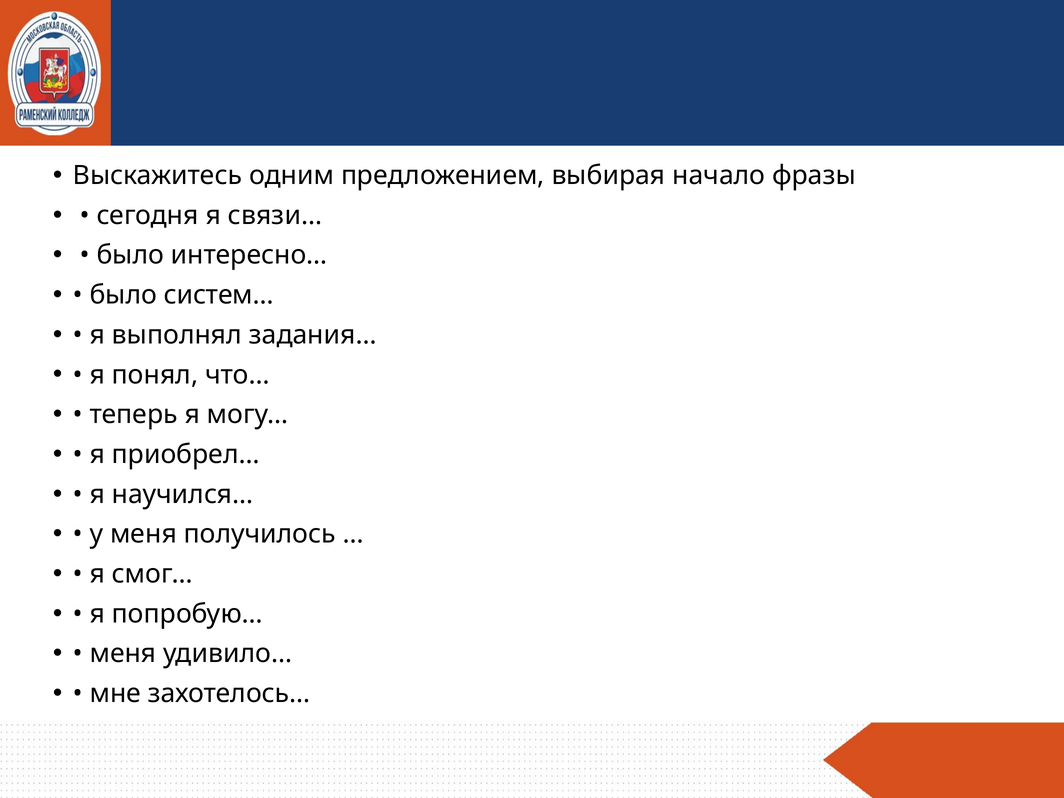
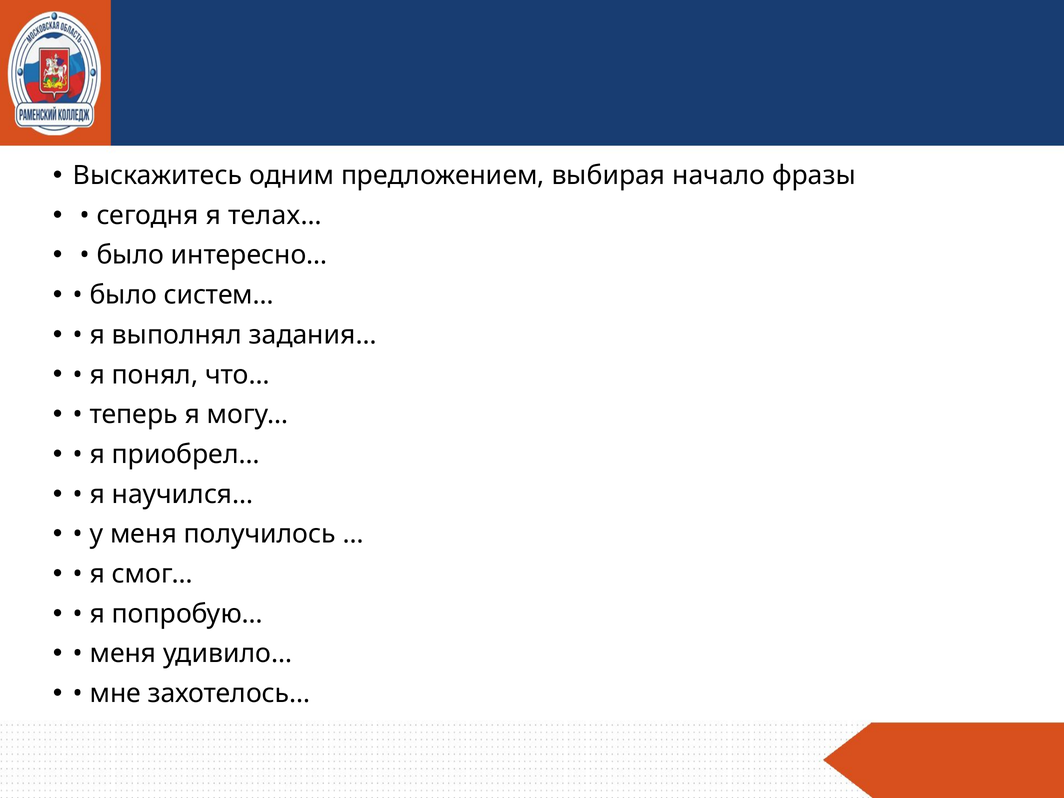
связи…: связи… -> телах… (275, 215)
